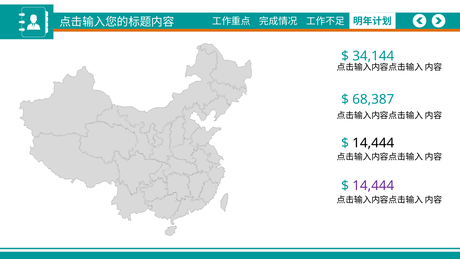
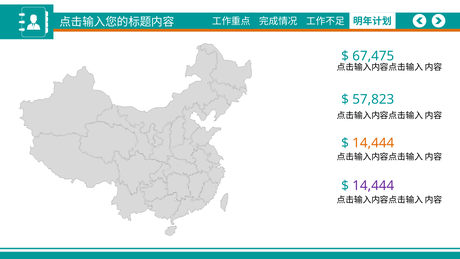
34,144: 34,144 -> 67,475 (373, 56)
68,387: 68,387 -> 57,823 (373, 99)
14,444 colour: black -> orange (373, 143)
